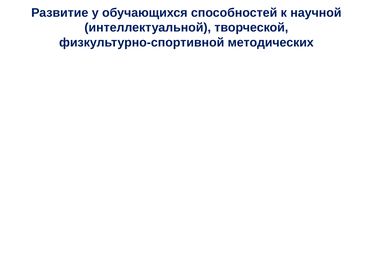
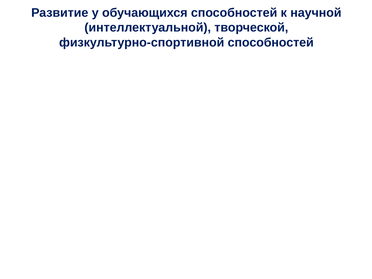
физкультурно-спортивной методических: методических -> способностей (271, 42)
